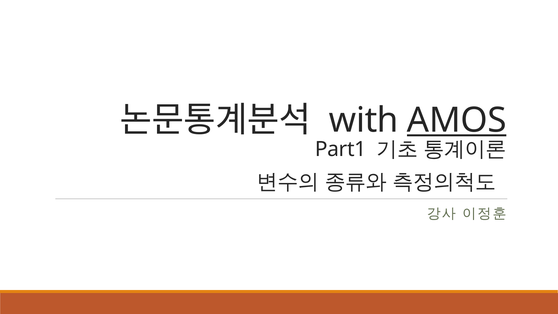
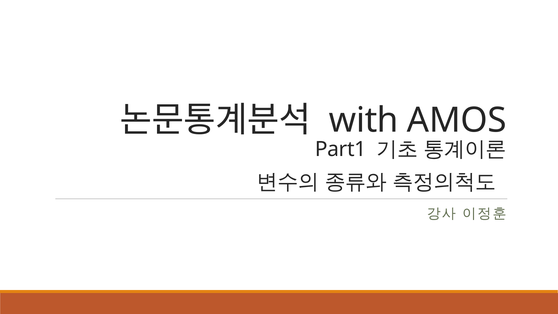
AMOS underline: present -> none (457, 120)
